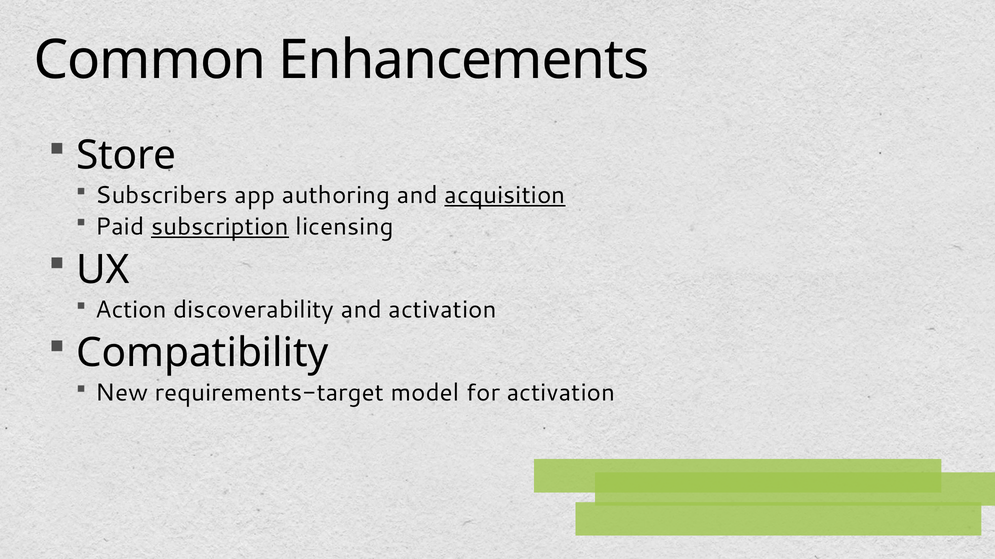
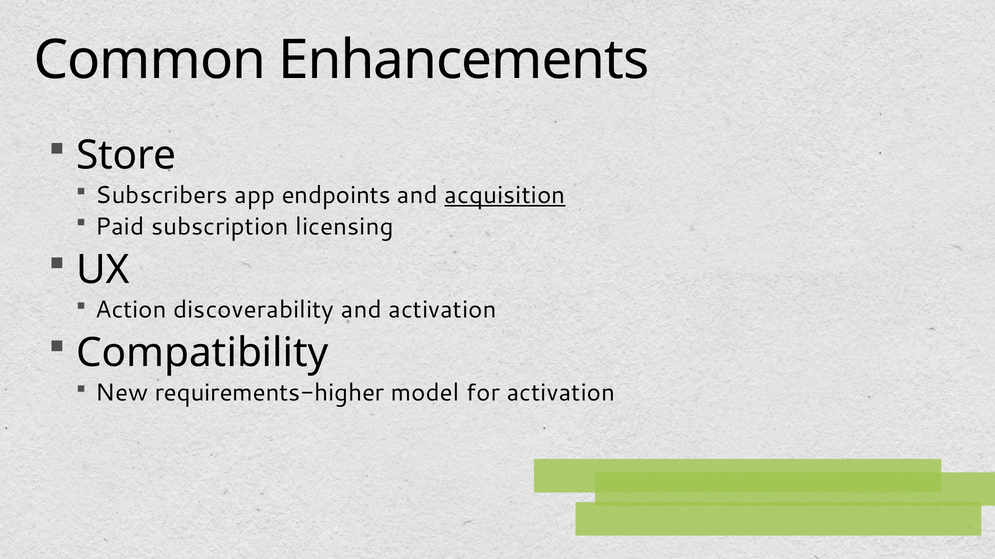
authoring: authoring -> endpoints (336, 196)
subscription underline: present -> none (220, 227)
requirements-target: requirements-target -> requirements-higher (270, 393)
